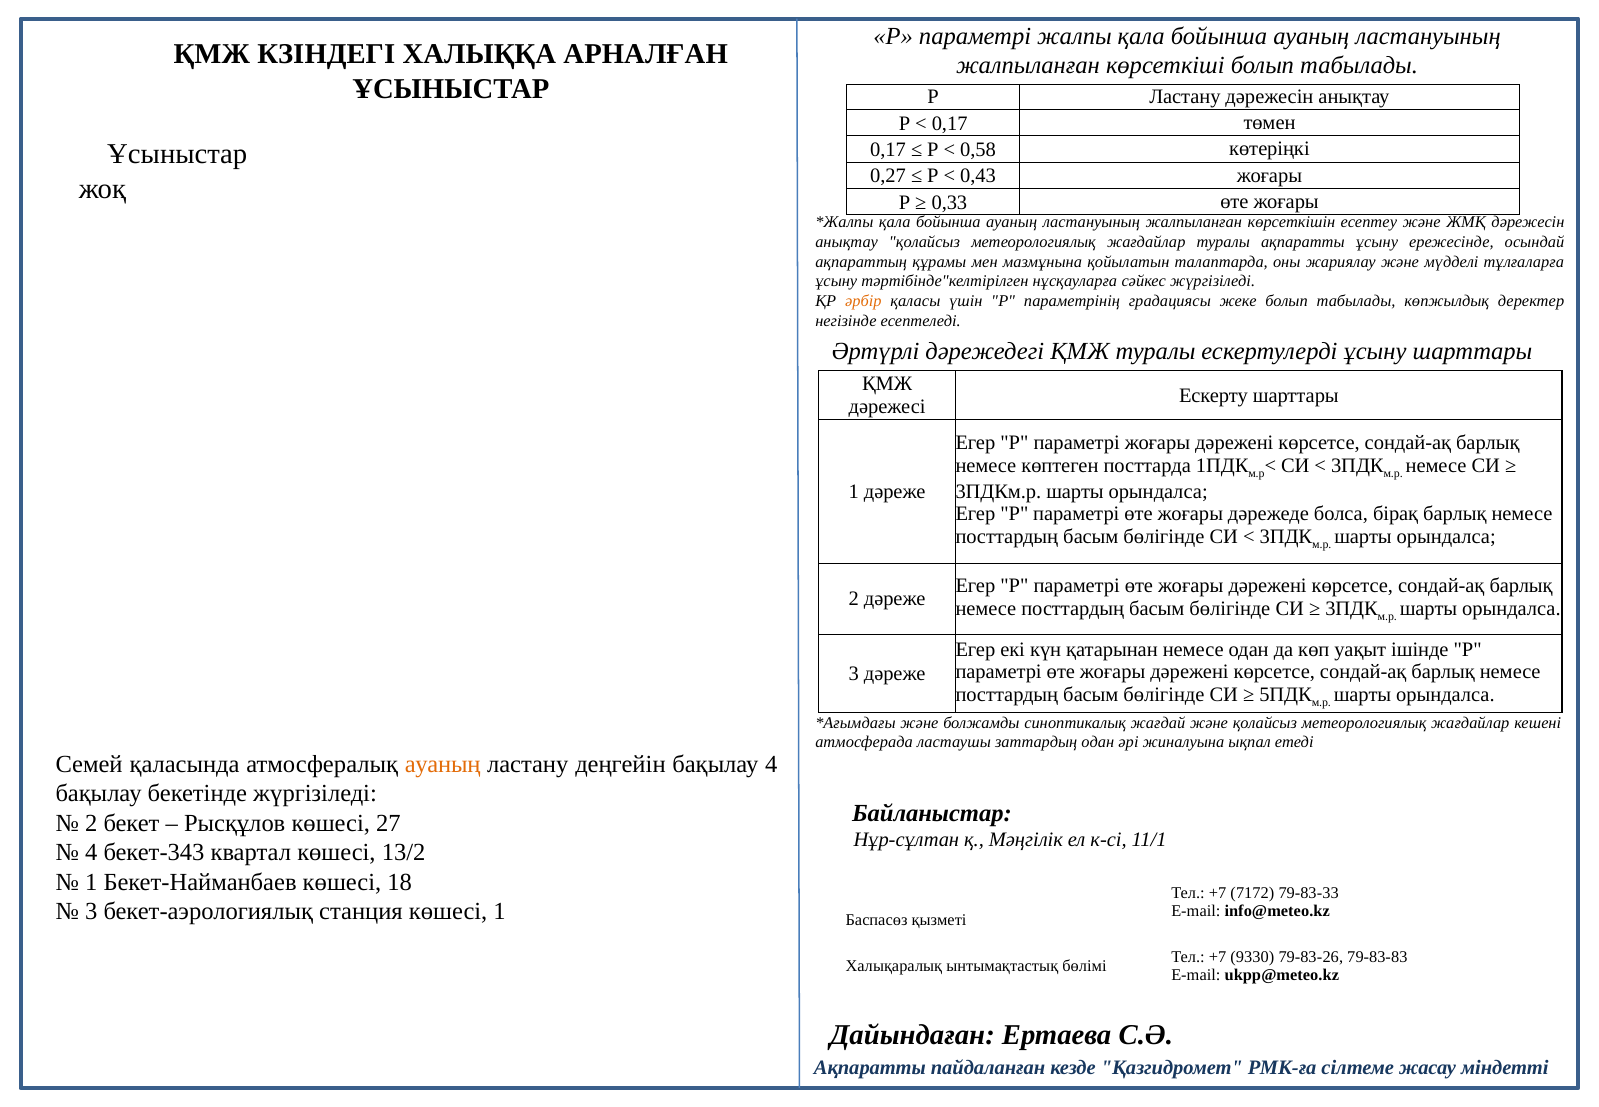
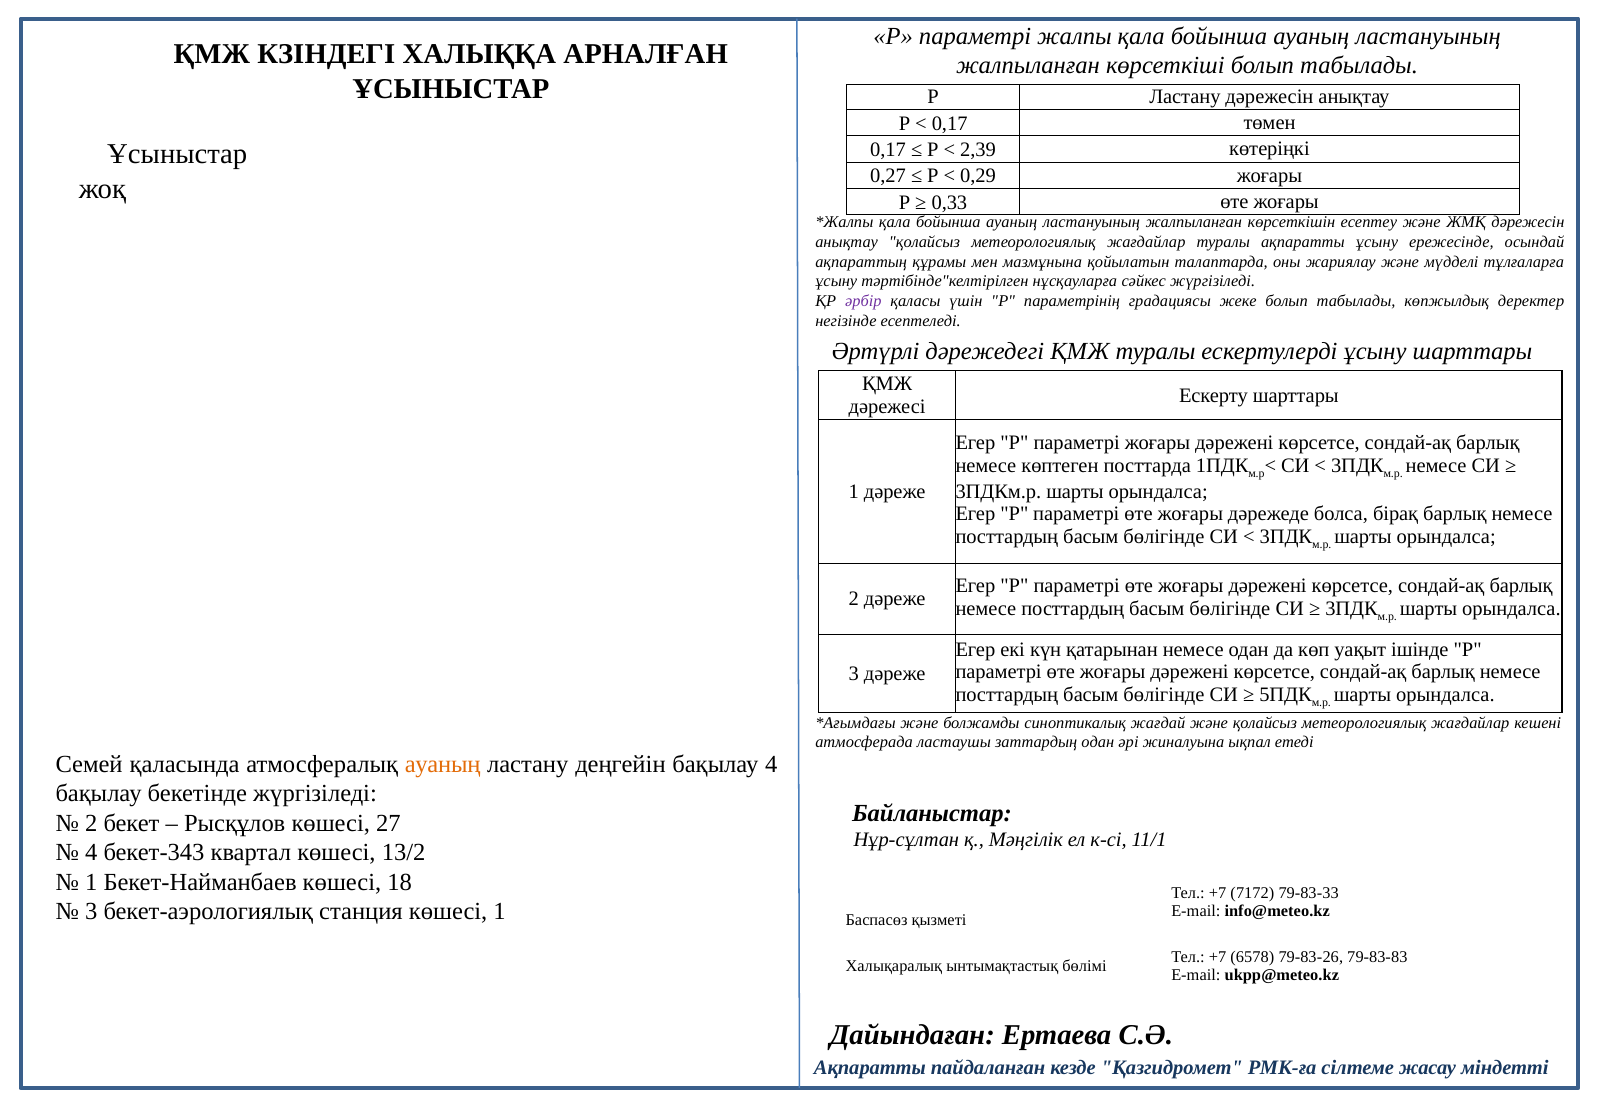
0,58: 0,58 -> 2,39 (978, 150)
0,43: 0,43 -> 0,29 (978, 176)
әрбір colour: orange -> purple (863, 301)
9330: 9330 -> 6578 (1252, 957)
